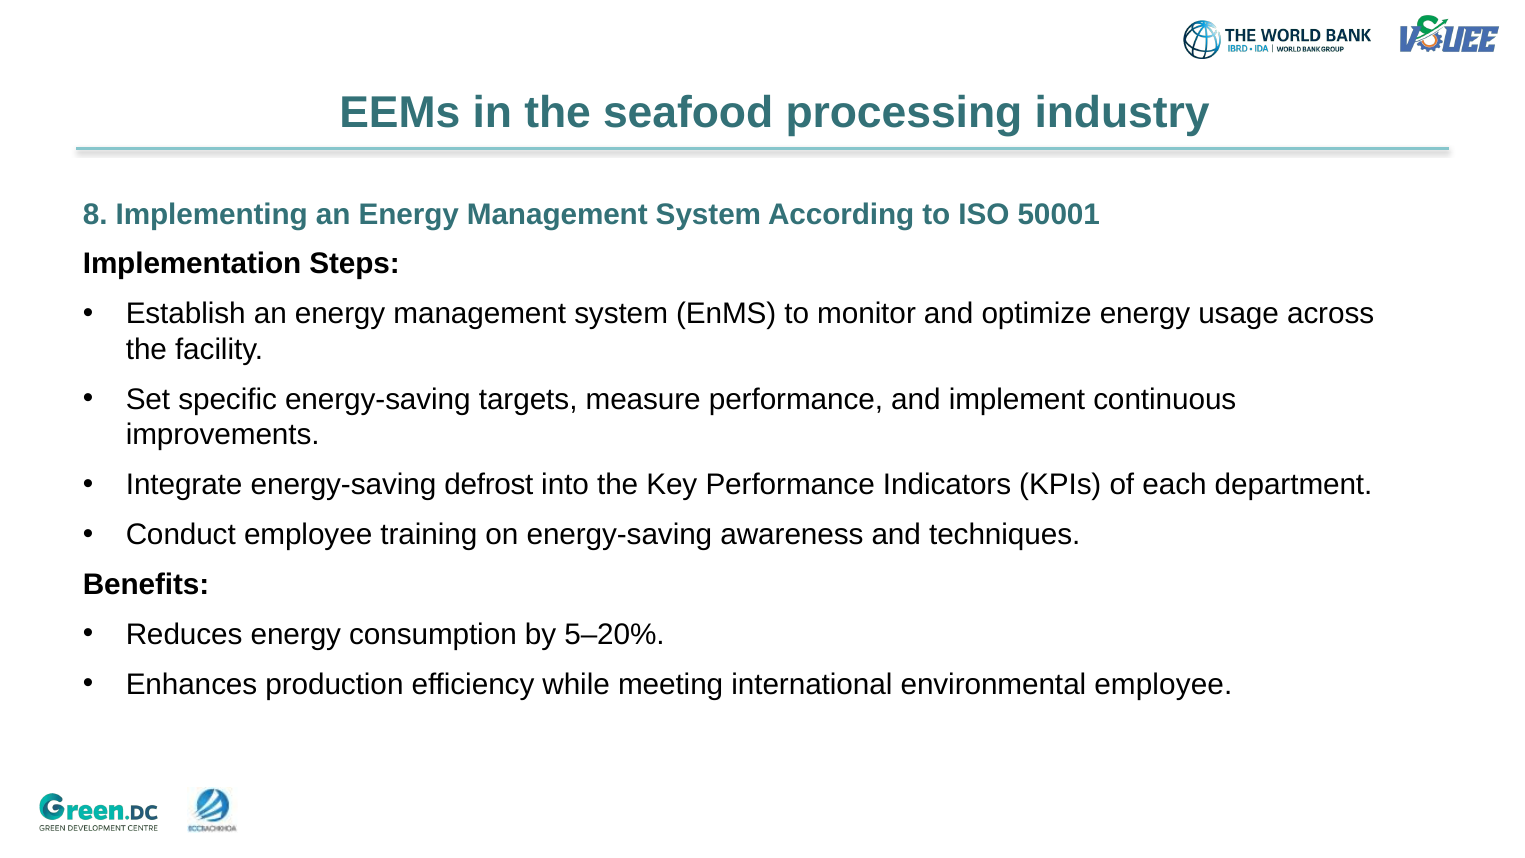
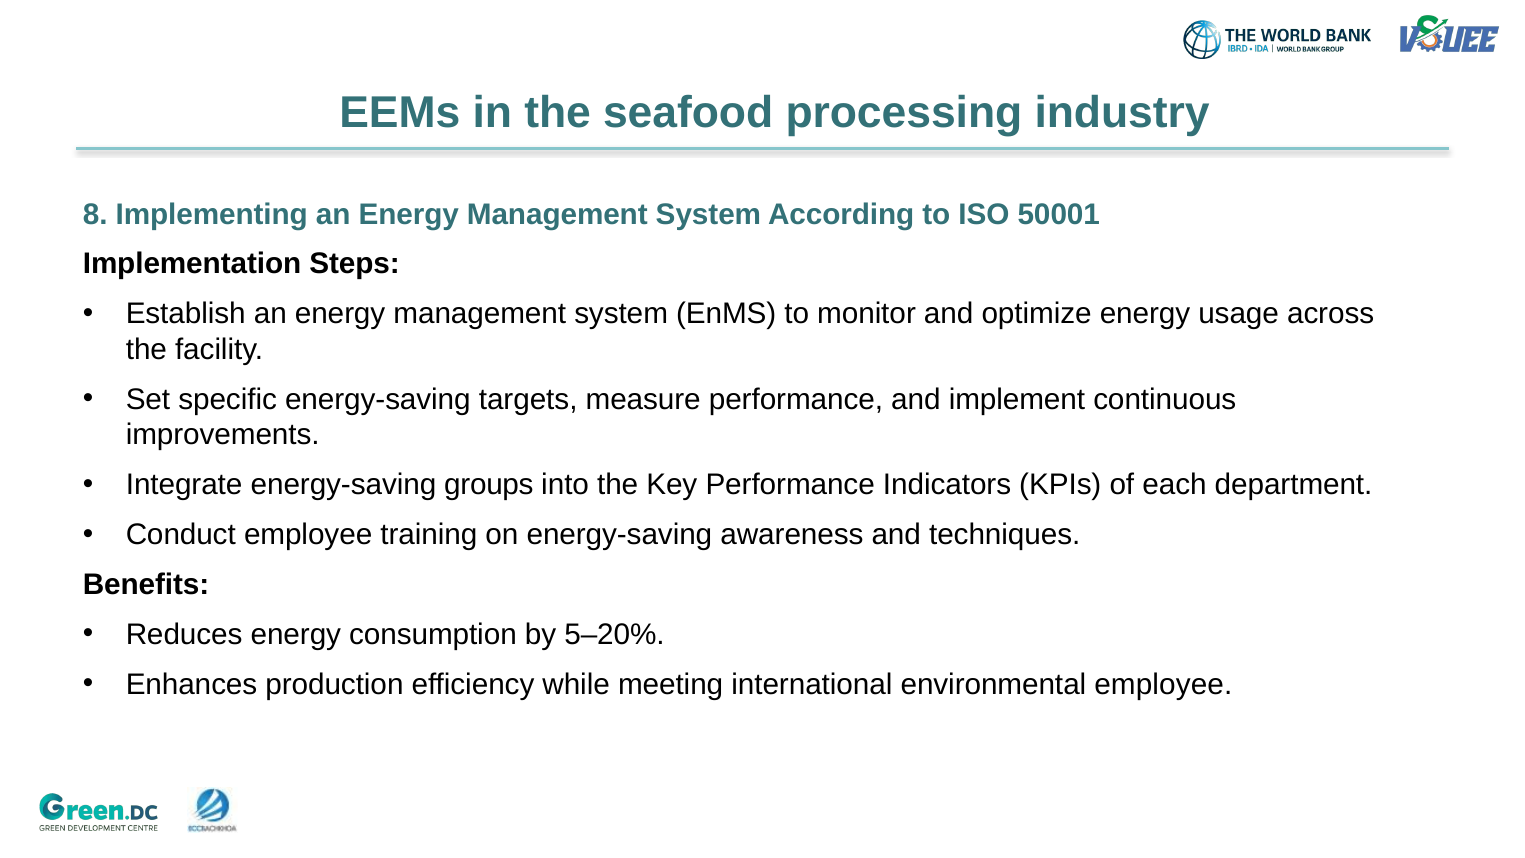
defrost: defrost -> groups (489, 485)
